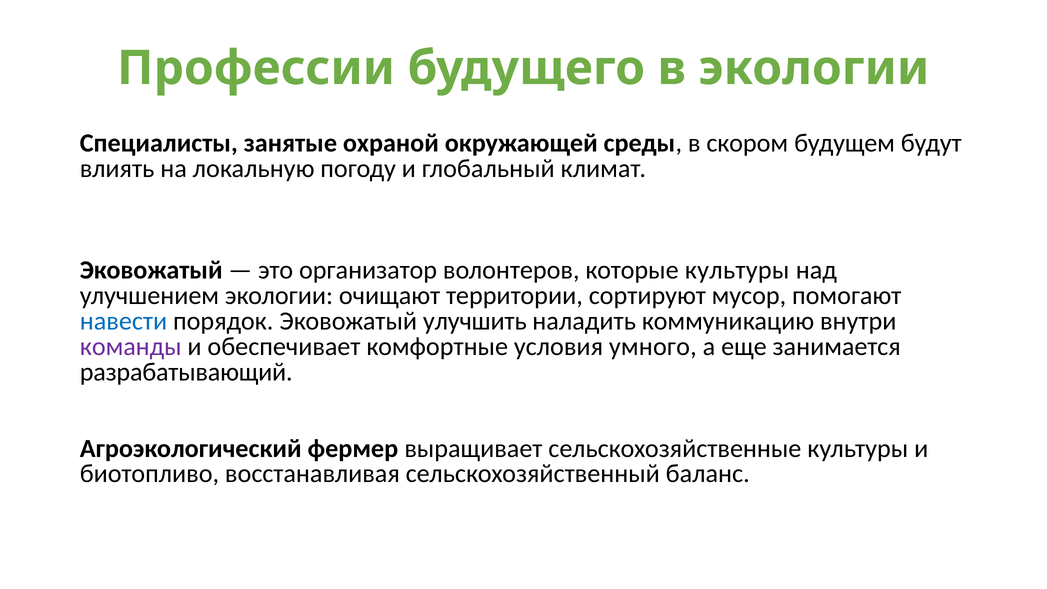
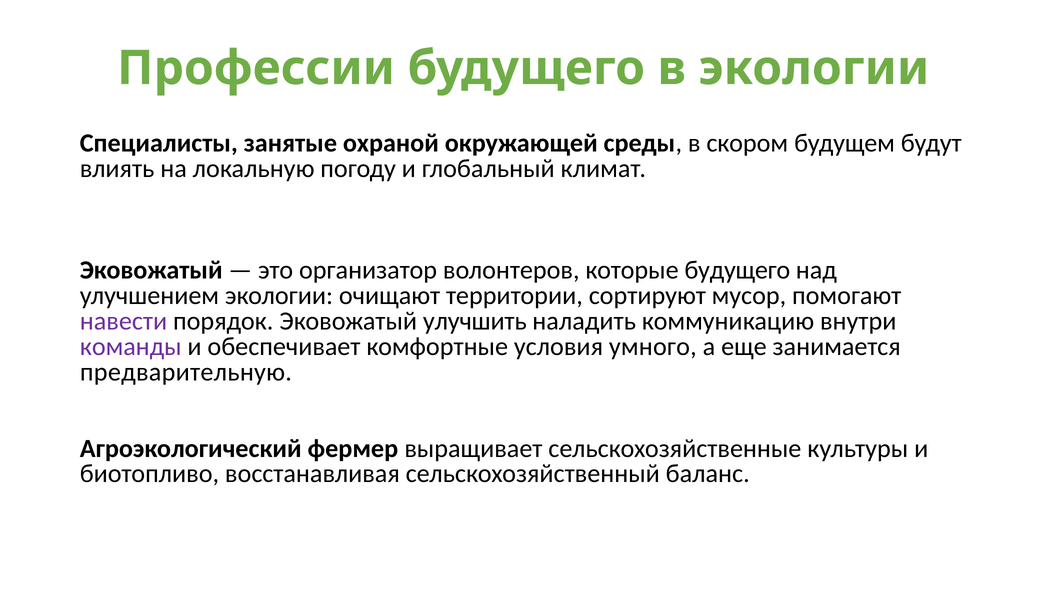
которые культуры: культуры -> будущего (737, 270)
навести colour: blue -> purple (124, 321)
разрабатывающий: разрабатывающий -> предварительную (186, 372)
